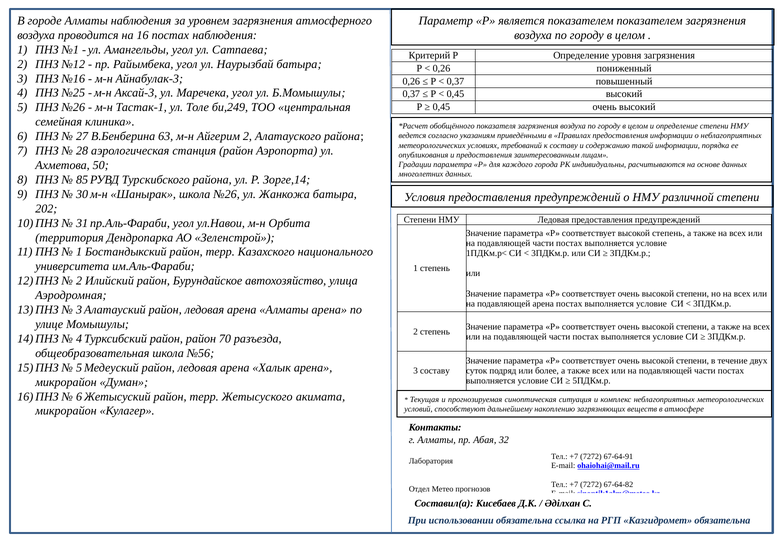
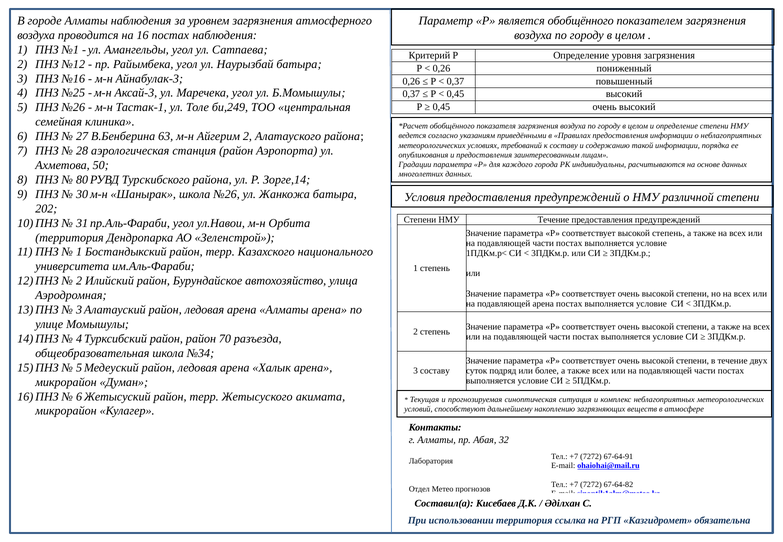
является показателем: показателем -> обобщённого (581, 21)
85: 85 -> 80 (82, 180)
НМУ Ледовая: Ледовая -> Течение (553, 220)
№56: №56 -> №34 (200, 353)
использовании обязательна: обязательна -> территория (524, 520)
